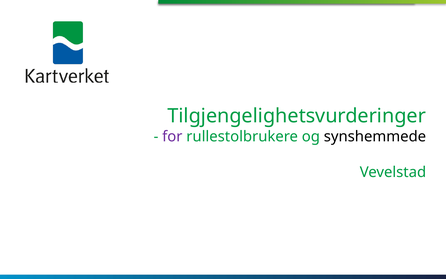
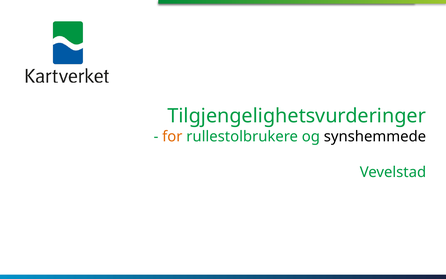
for colour: purple -> orange (172, 136)
